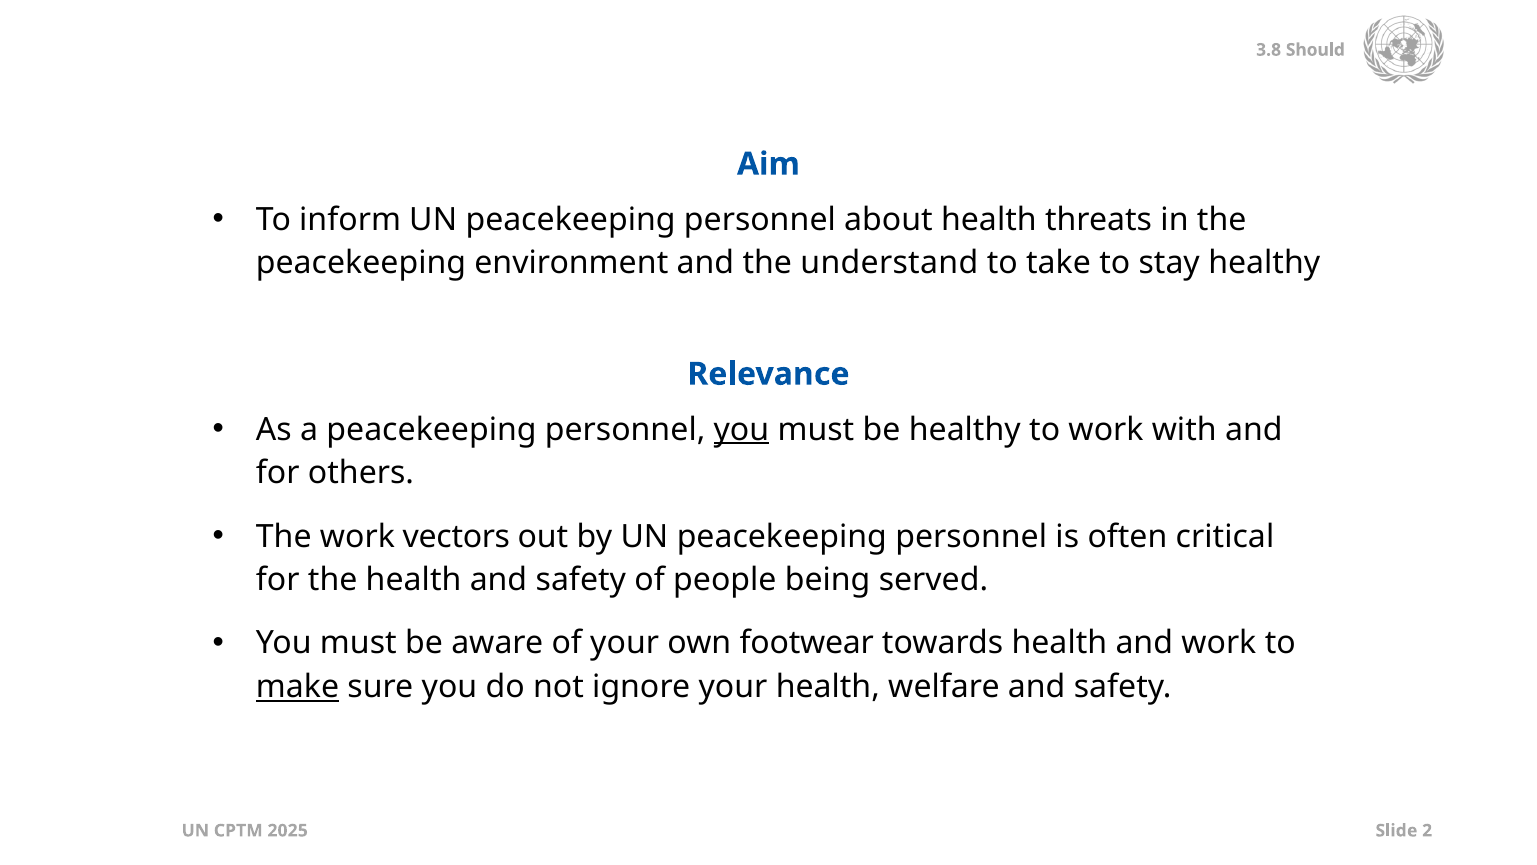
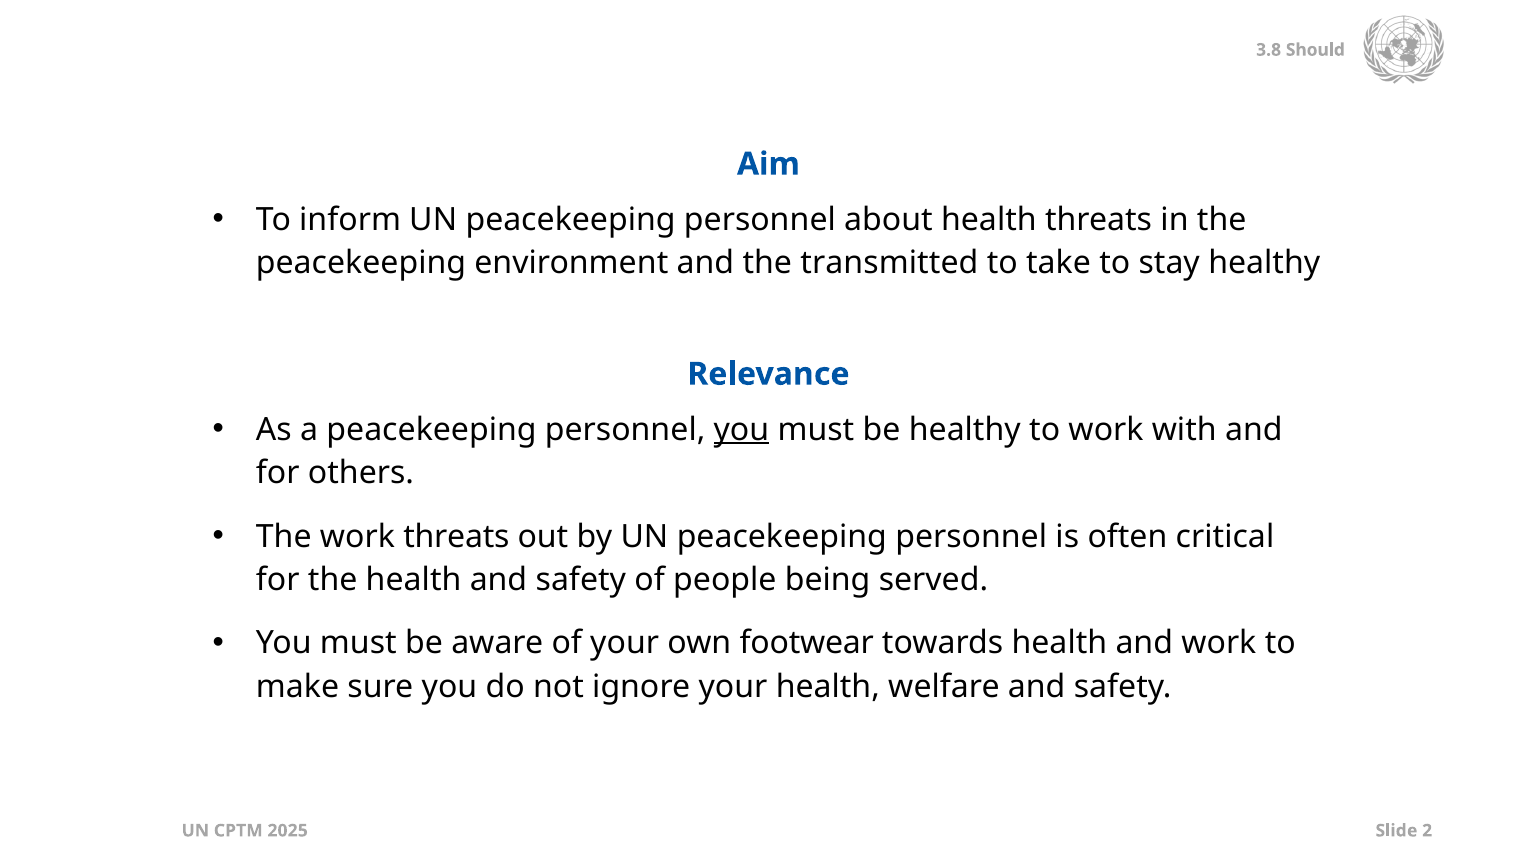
understand: understand -> transmitted (889, 263)
work vectors: vectors -> threats (456, 536)
make underline: present -> none (298, 687)
